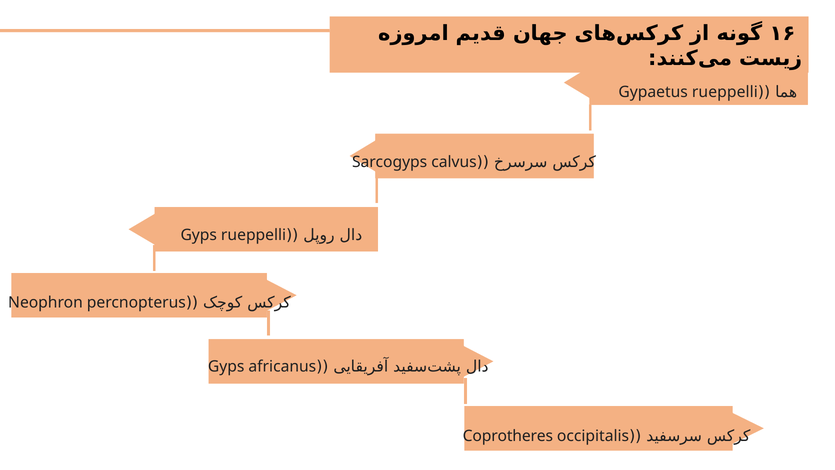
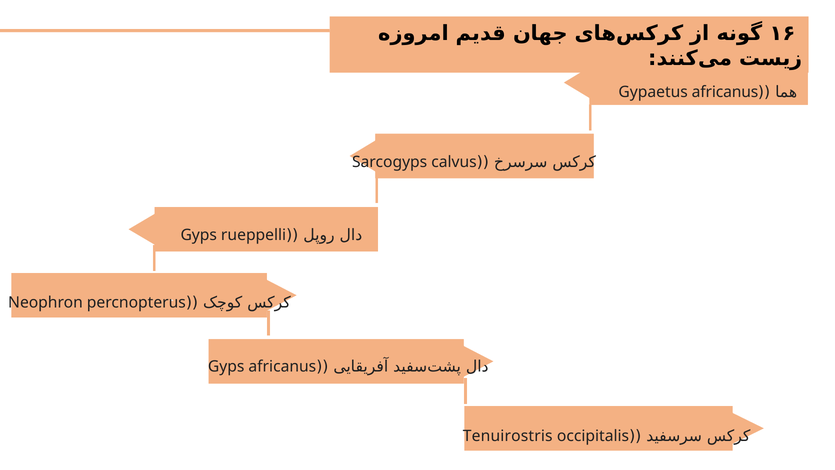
Gypaetus rueppelli: rueppelli -> africanus (725, 92)
Coprotheres: Coprotheres -> Tenuirostris (508, 436)
